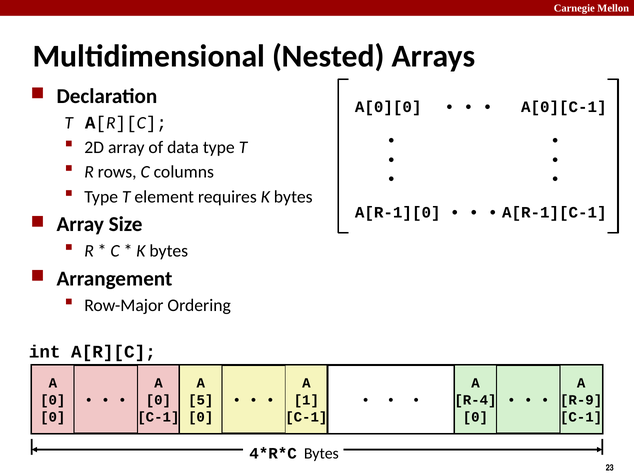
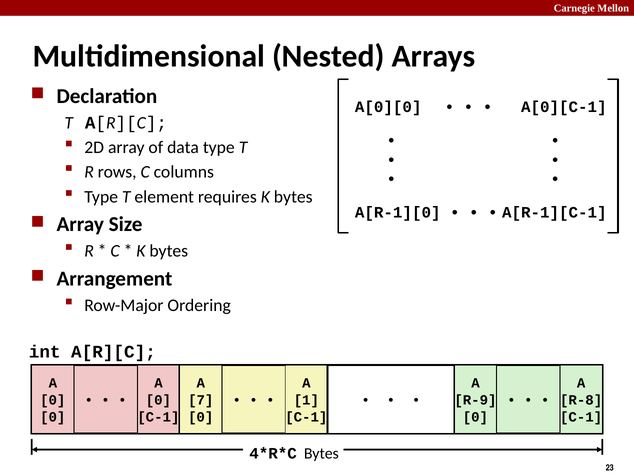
5: 5 -> 7 (201, 400)
R-4: R-4 -> R-9 (475, 400)
R-9: R-9 -> R-8 (581, 400)
